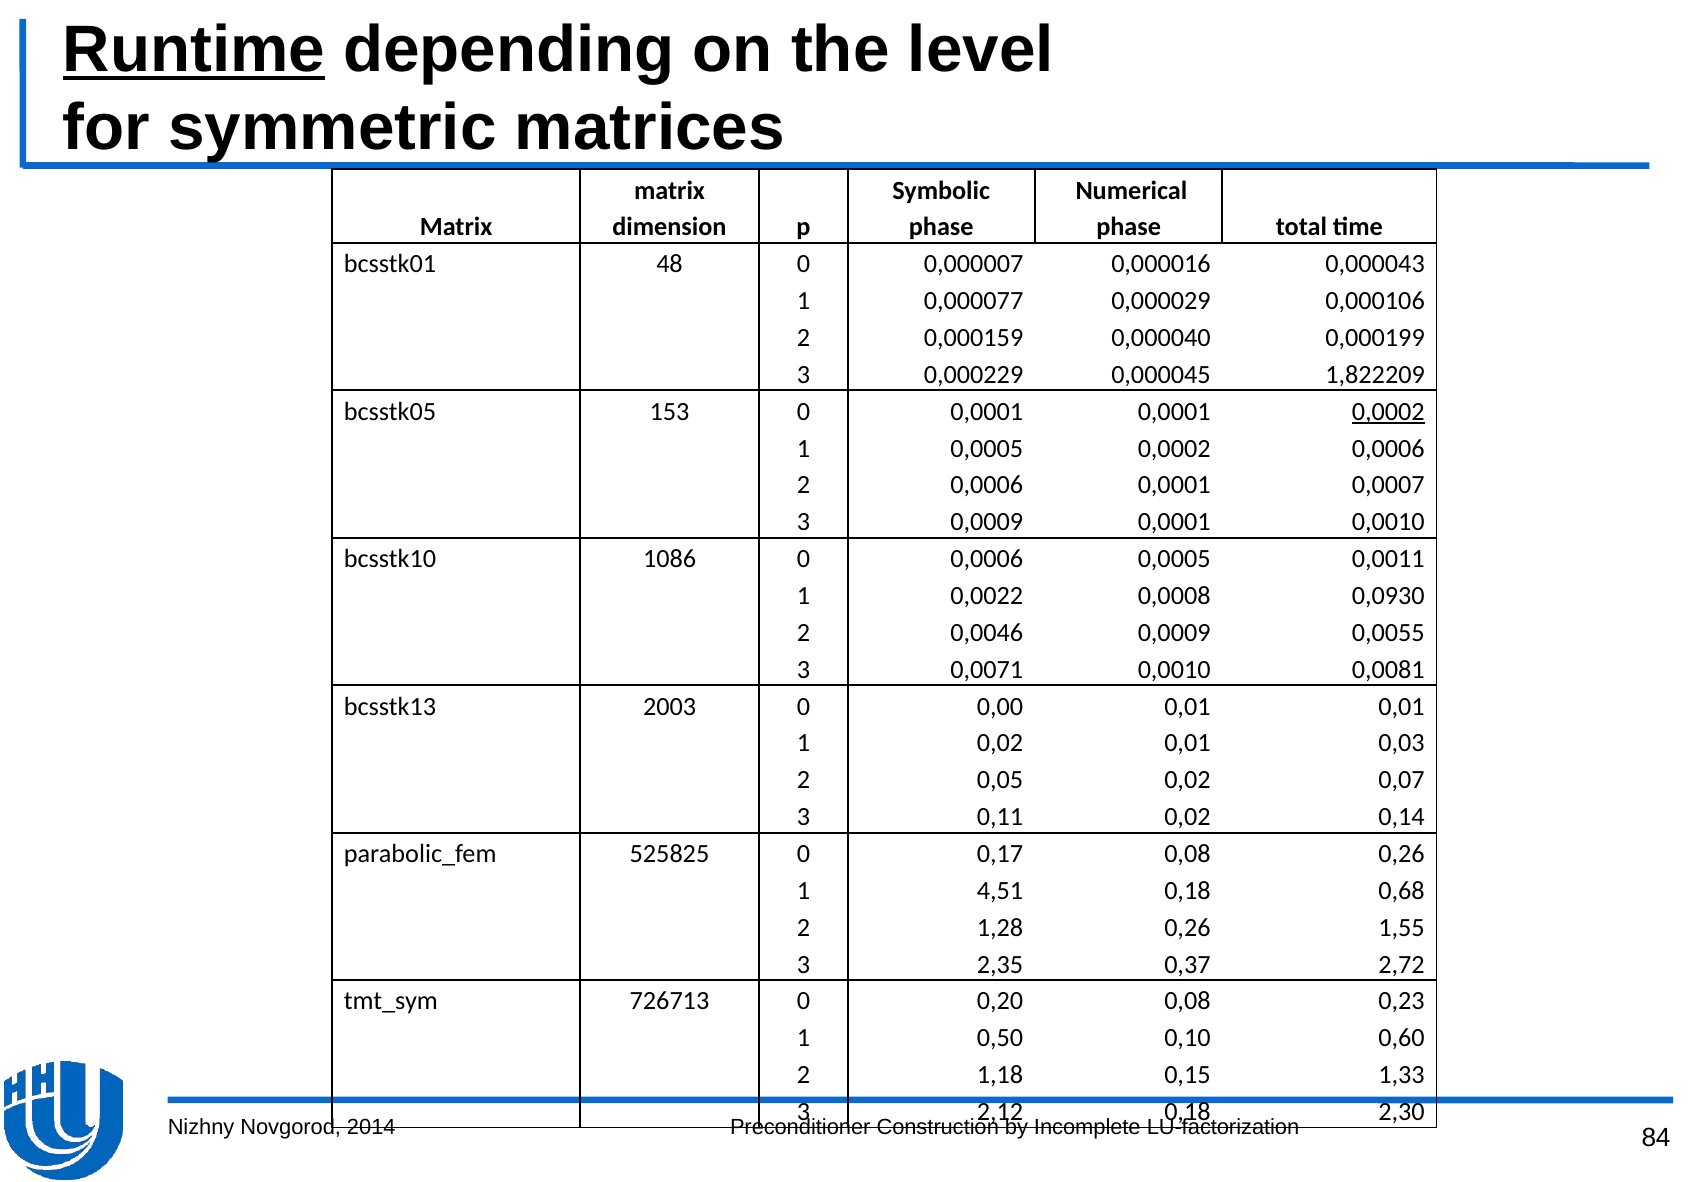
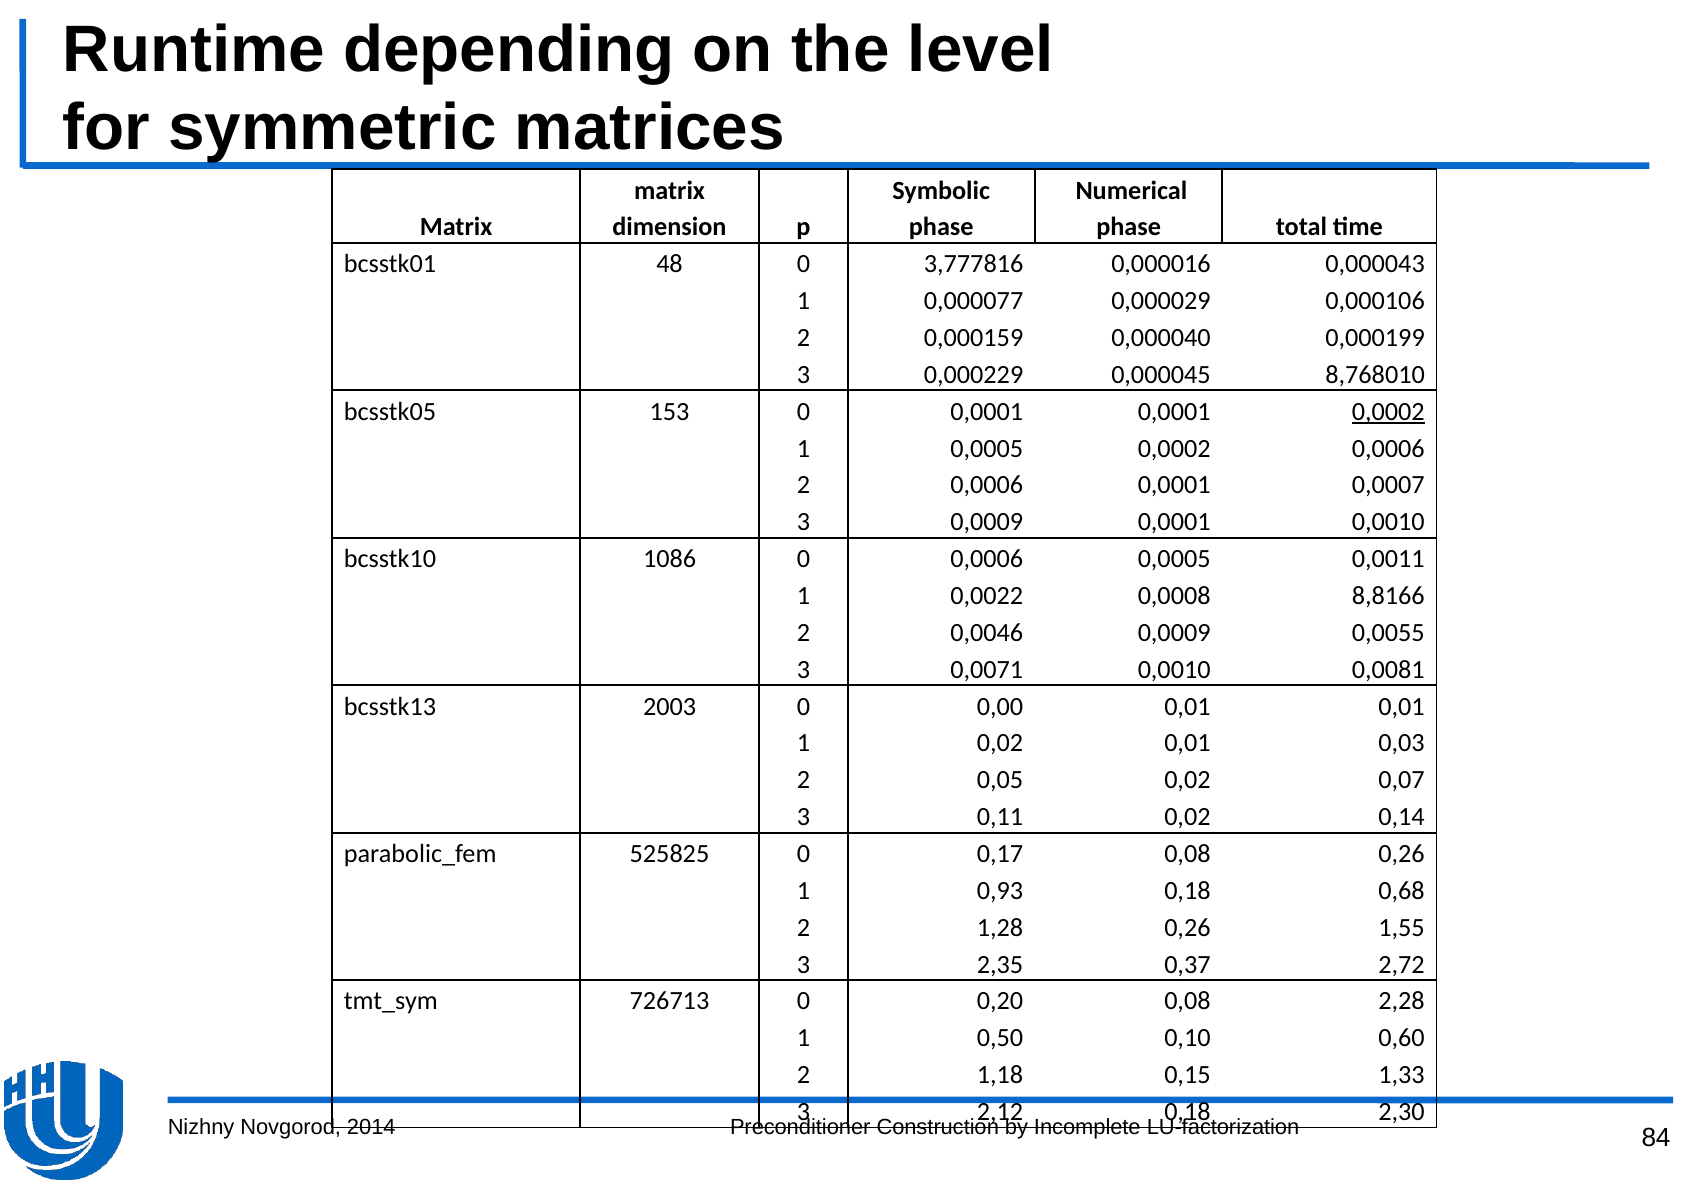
Runtime underline: present -> none (194, 49)
0,000007: 0,000007 -> 3,777816 (974, 264)
1,822209: 1,822209 -> 8,768010 (1375, 375)
0,0930: 0,0930 -> 8,8166 (1388, 596)
4,51: 4,51 -> 0,93 (1000, 890)
0,23: 0,23 -> 2,28 (1402, 1001)
